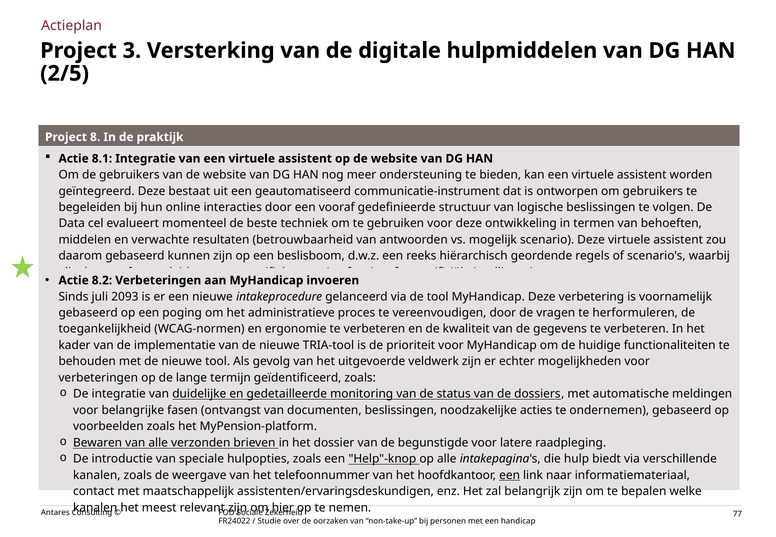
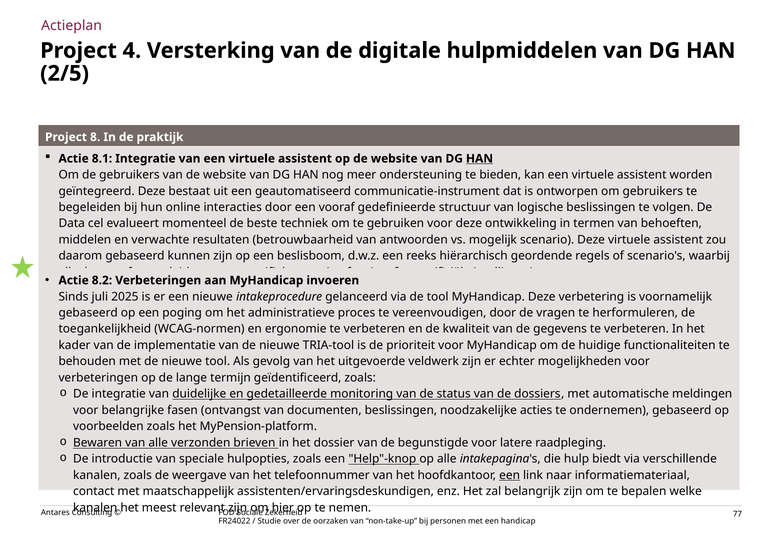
3: 3 -> 4 (132, 51)
HAN underline: none -> present (479, 159)
2093: 2093 -> 2025 (125, 297)
